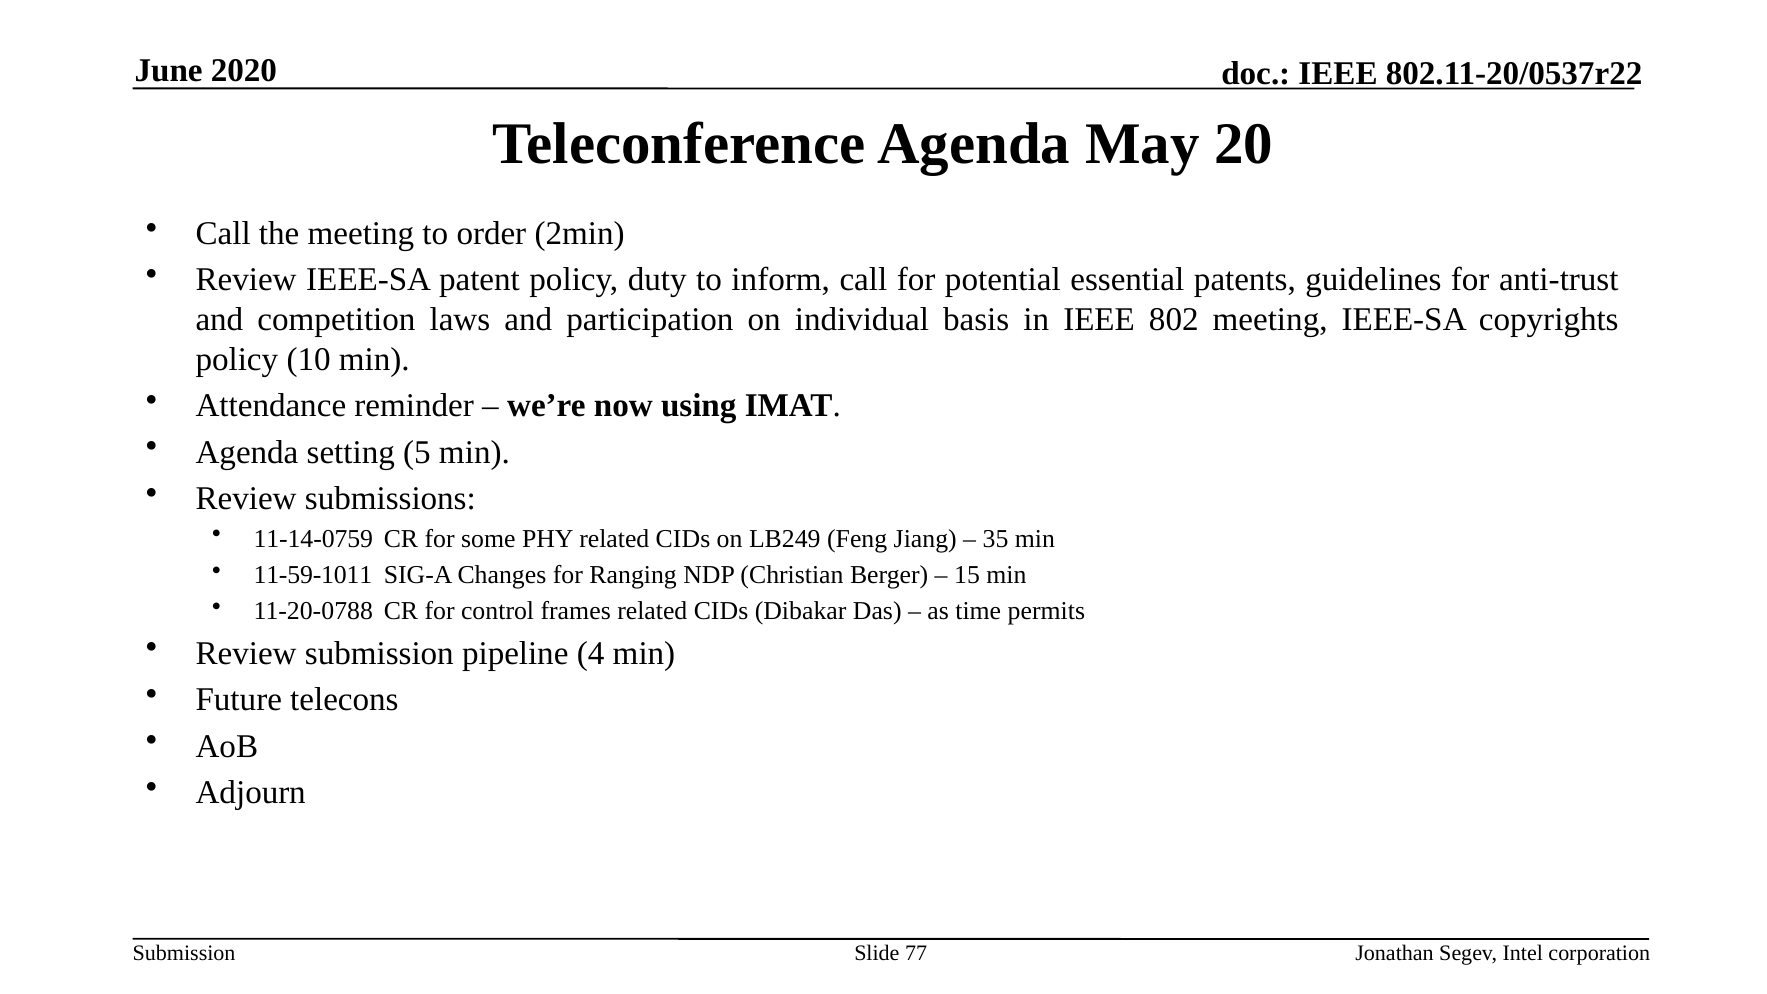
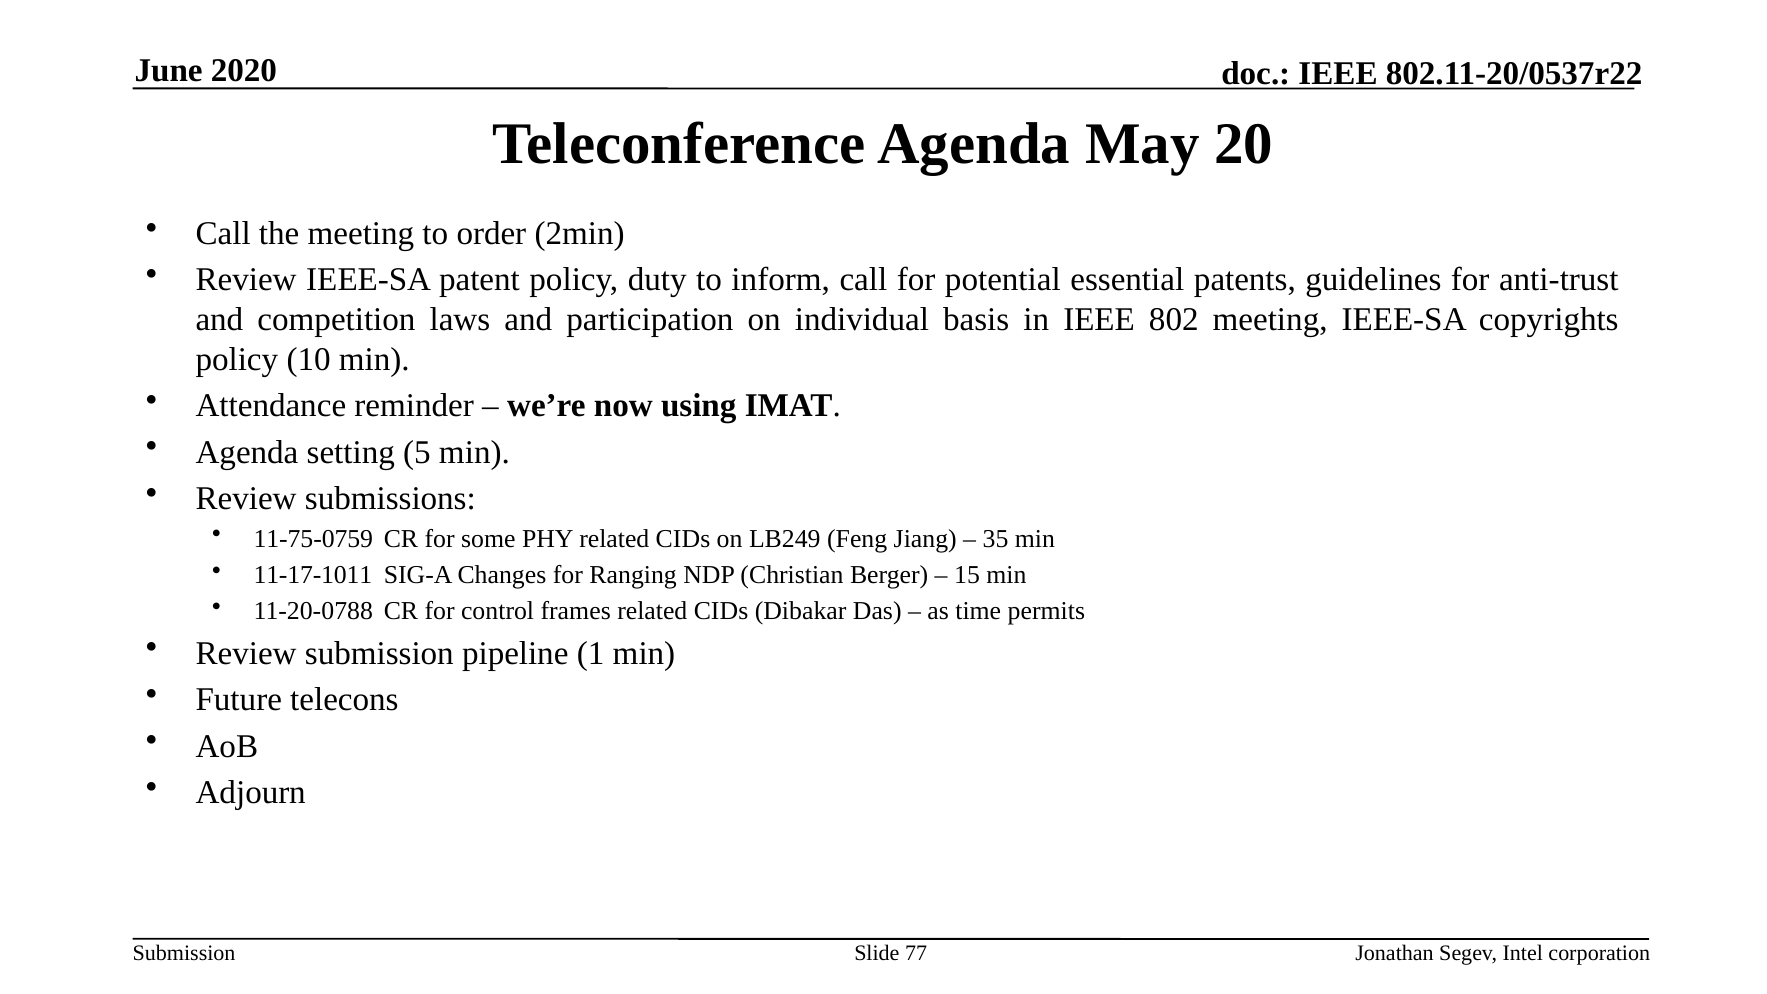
11-14-0759: 11-14-0759 -> 11-75-0759 (313, 539)
11-59-1011: 11-59-1011 -> 11-17-1011 (313, 575)
4: 4 -> 1 (591, 653)
